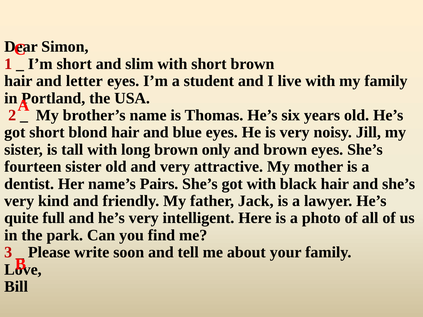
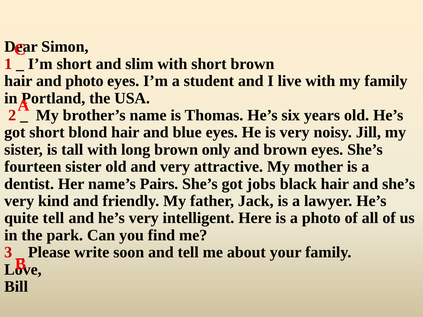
and letter: letter -> photo (84, 81)
got with: with -> jobs (261, 184)
quite full: full -> tell (53, 218)
